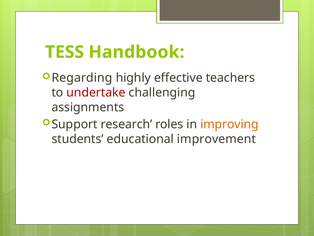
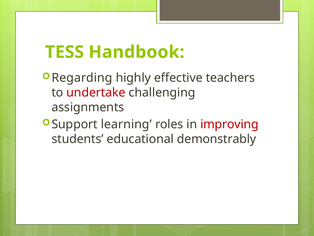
research: research -> learning (126, 124)
improving colour: orange -> red (230, 124)
improvement: improvement -> demonstrably (217, 139)
